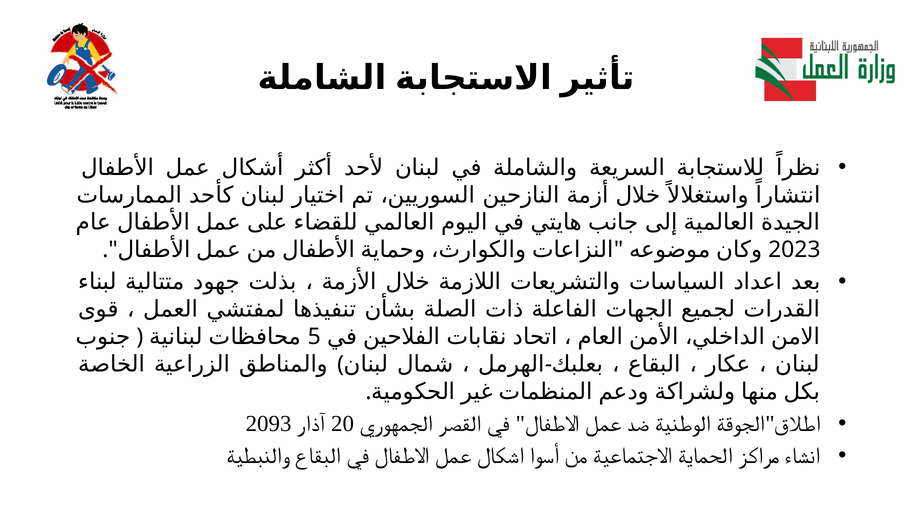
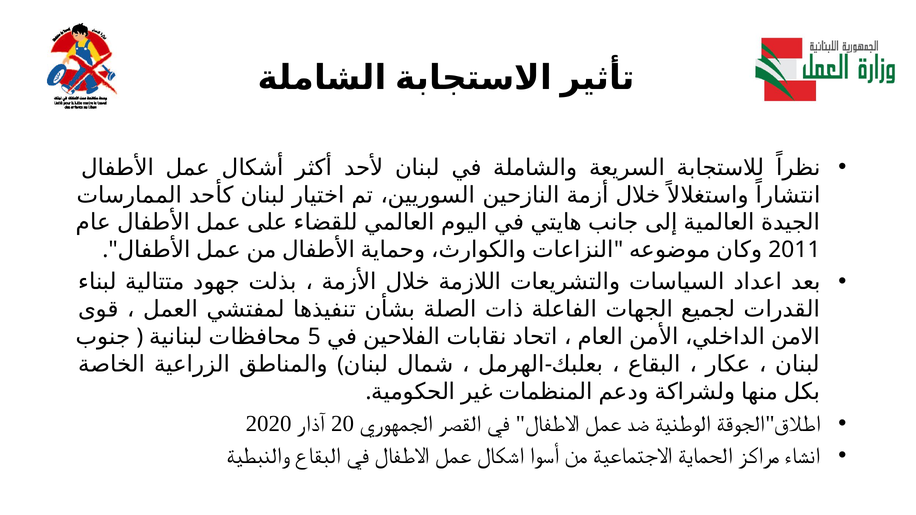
2023: 2023 -> 2011 (794, 250)
2093: 2093 -> 2020 (269, 424)
